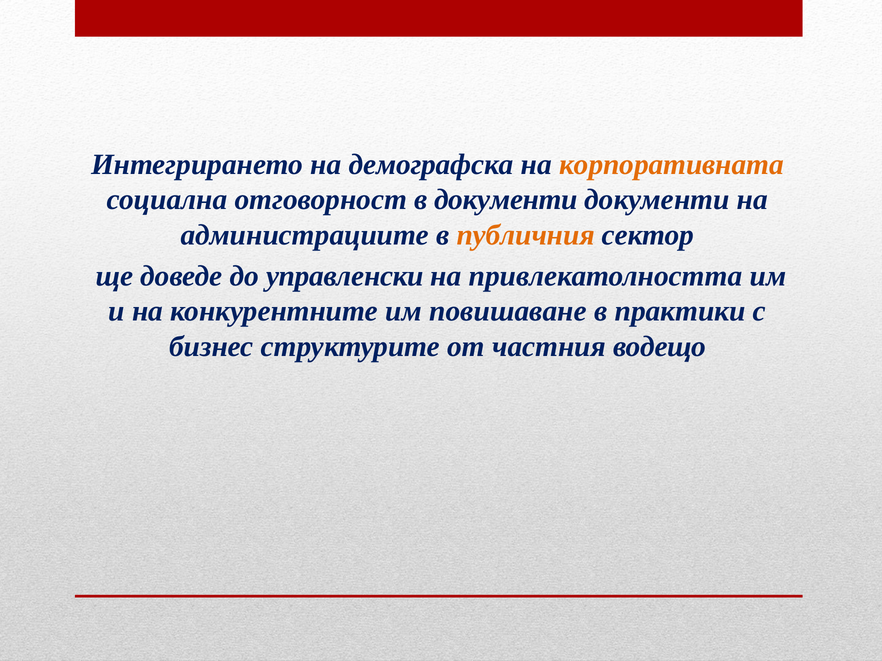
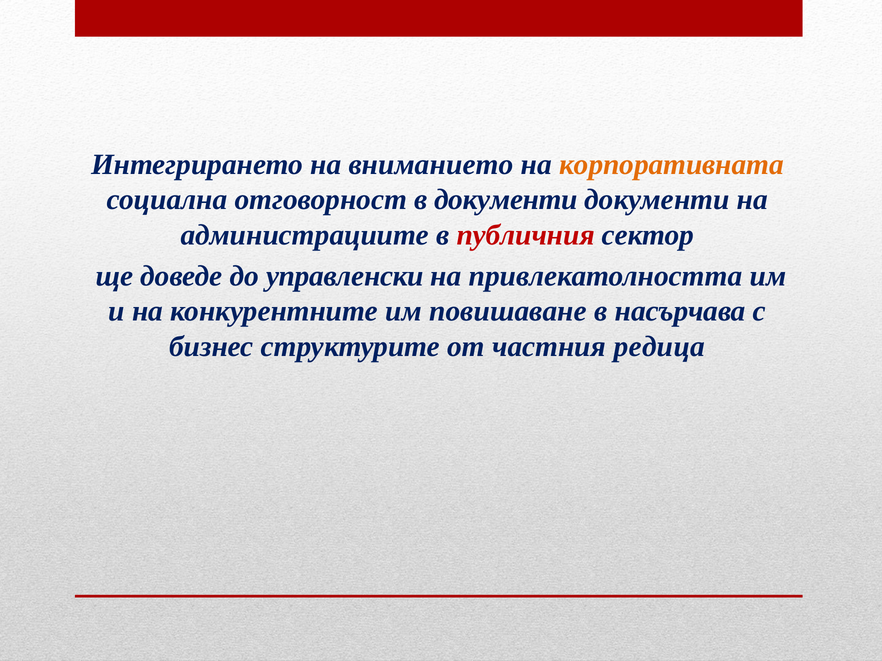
демографска: демографска -> вниманието (431, 164)
публичния colour: orange -> red (526, 235)
практики: практики -> насърчава (680, 311)
водещо: водещо -> редица (659, 347)
